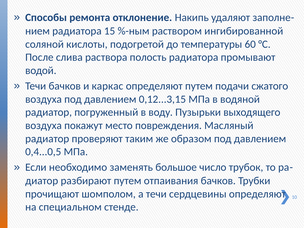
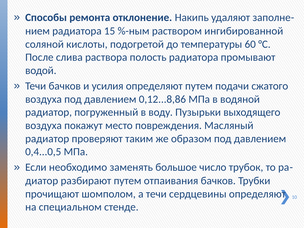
каркас: каркас -> усилия (108, 86)
0,12...3,15: 0,12...3,15 -> 0,12...8,86 (162, 99)
